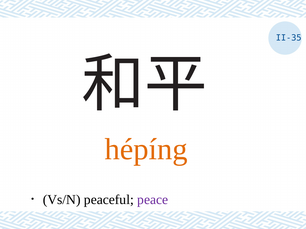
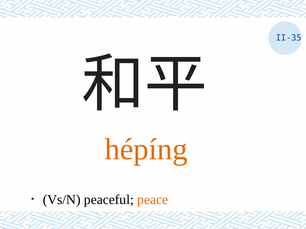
peace colour: purple -> orange (153, 200)
